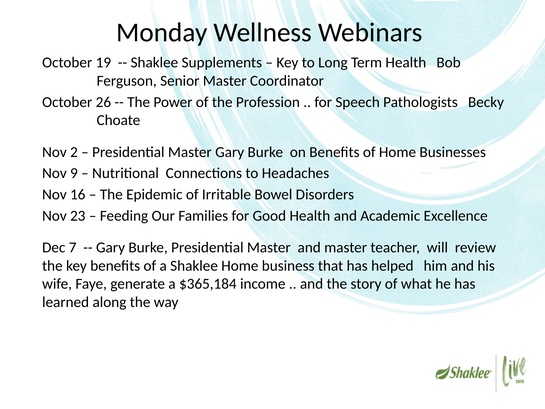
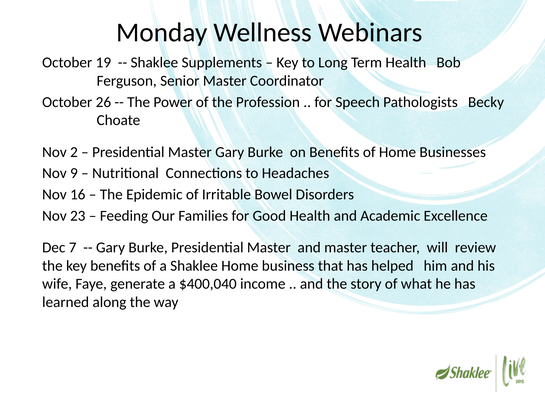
$365,184: $365,184 -> $400,040 (208, 284)
